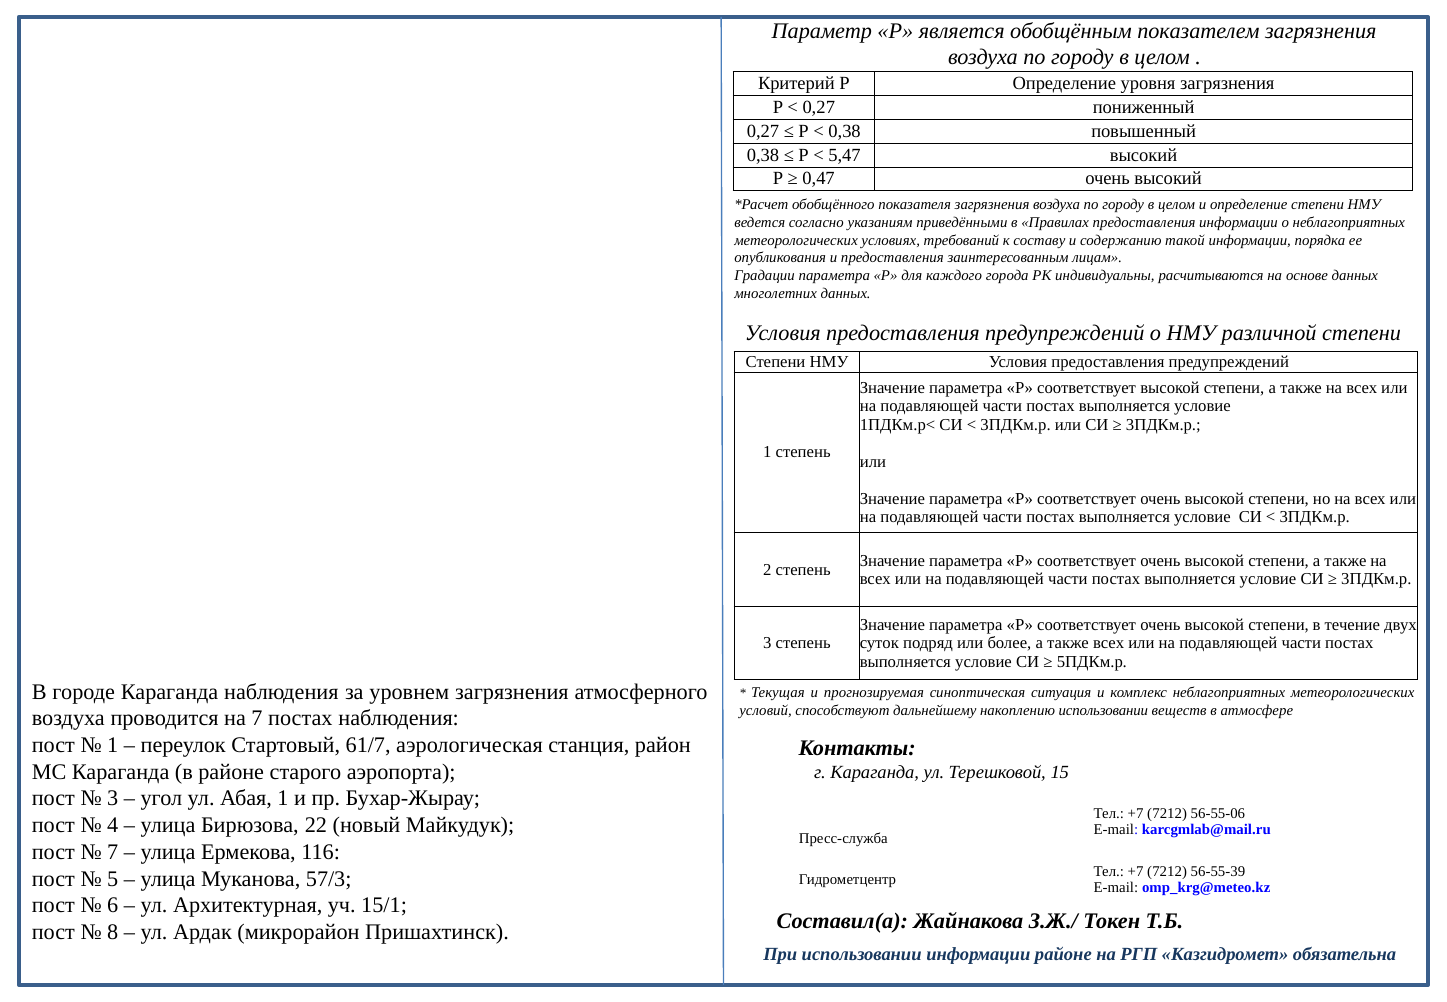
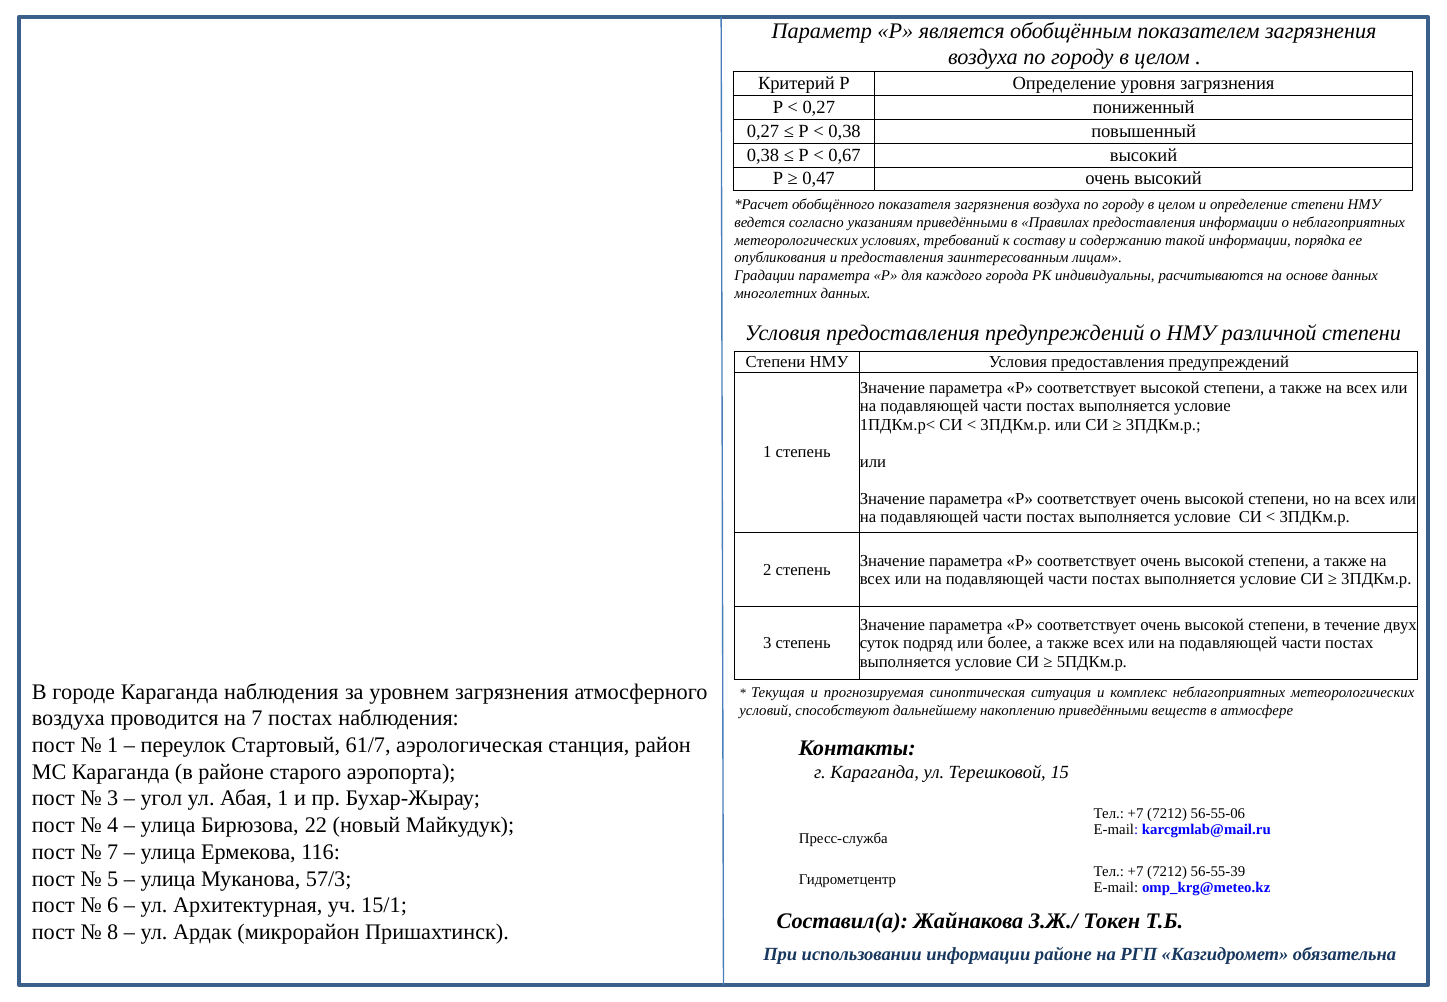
5,47: 5,47 -> 0,67 (844, 155)
накоплению использовании: использовании -> приведёнными (1103, 710)
